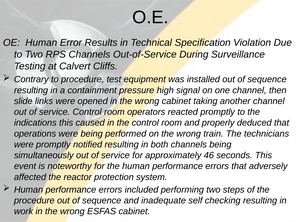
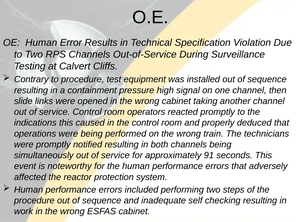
46: 46 -> 91 (209, 155)
